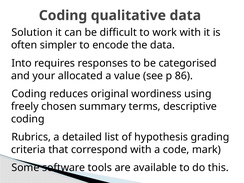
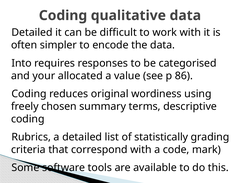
Solution: Solution -> Detailed (32, 32)
hypothesis: hypothesis -> statistically (161, 137)
